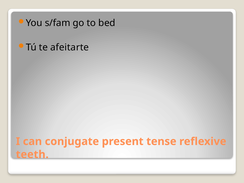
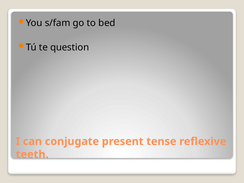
afeitarte: afeitarte -> question (70, 47)
